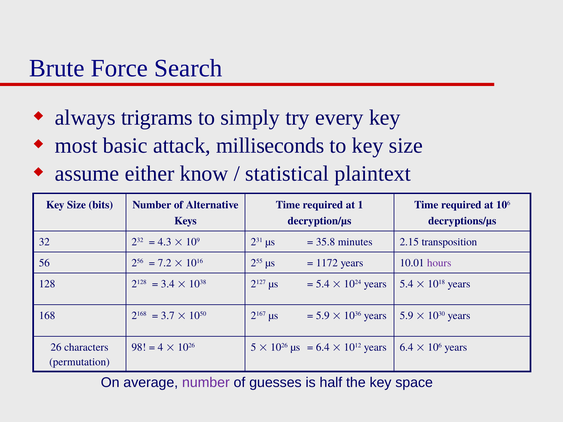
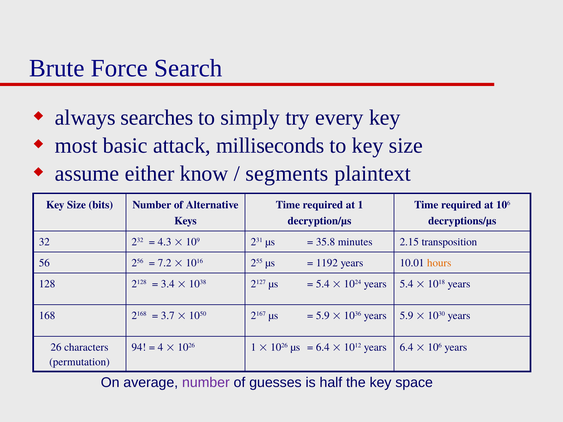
trigrams: trigrams -> searches (157, 118)
statistical: statistical -> segments (287, 174)
1172: 1172 -> 1192 (327, 263)
hours colour: purple -> orange (439, 263)
98: 98 -> 94 (139, 347)
1026 5: 5 -> 1 (253, 347)
